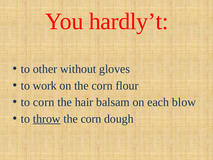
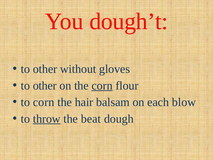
hardly’t: hardly’t -> dough’t (129, 21)
work: work -> other (45, 85)
corn underline: none -> present (102, 85)
corn: corn -> beat (91, 119)
